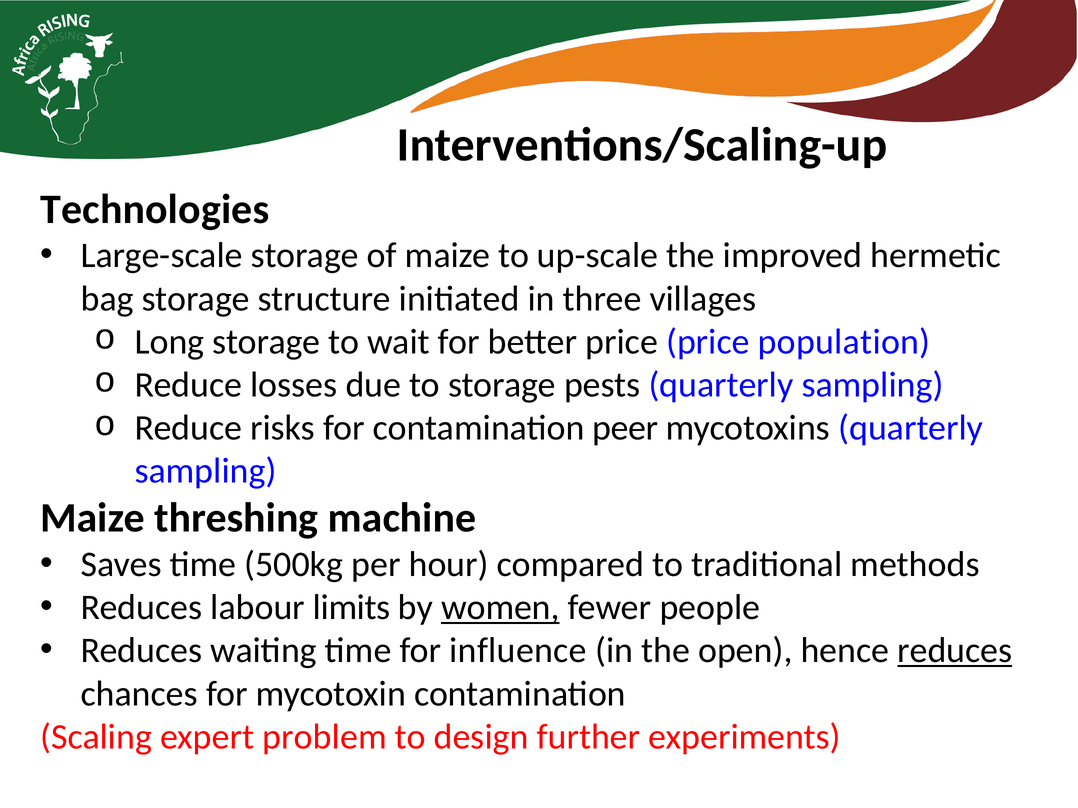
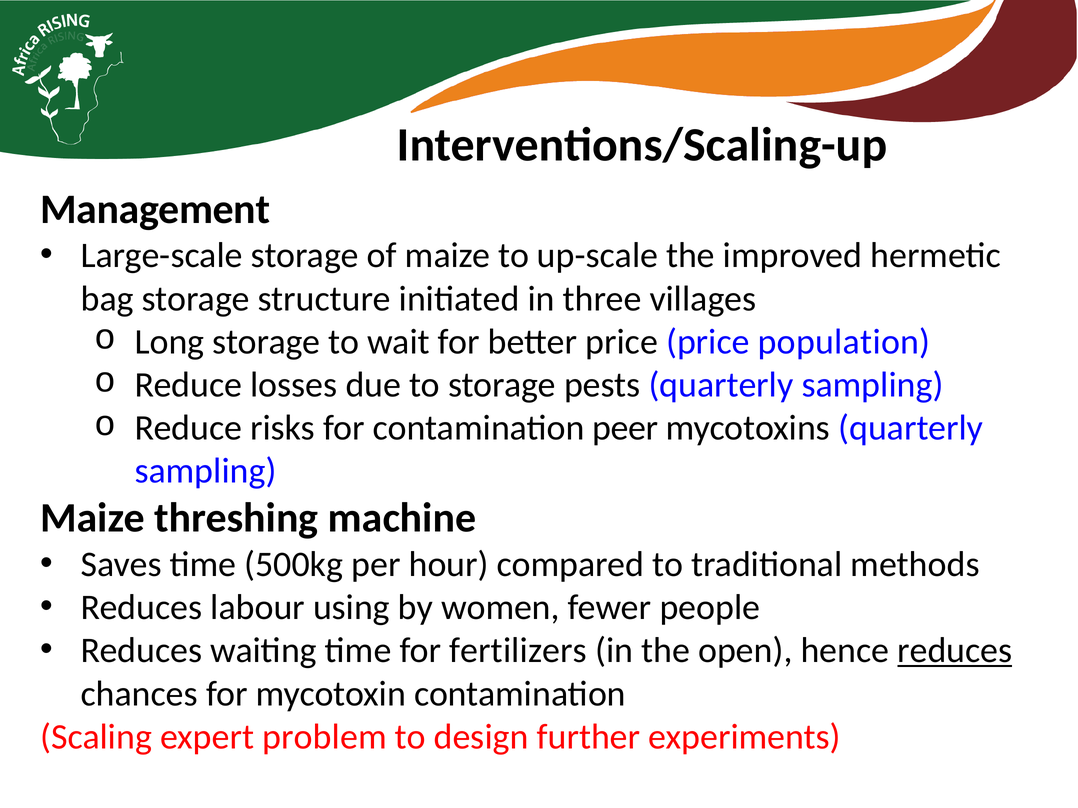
Technologies: Technologies -> Management (155, 209)
limits: limits -> using (351, 608)
women underline: present -> none (500, 608)
influence: influence -> fertilizers (518, 651)
